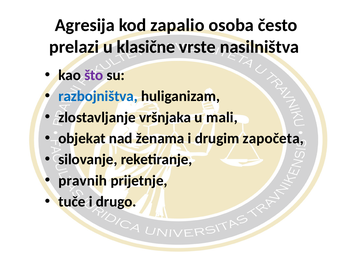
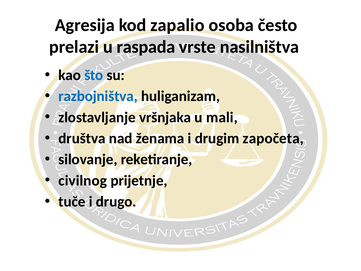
klasične: klasične -> raspada (146, 47)
što colour: purple -> blue (94, 75)
objekat: objekat -> društva (82, 138)
pravnih: pravnih -> civilnog (83, 180)
